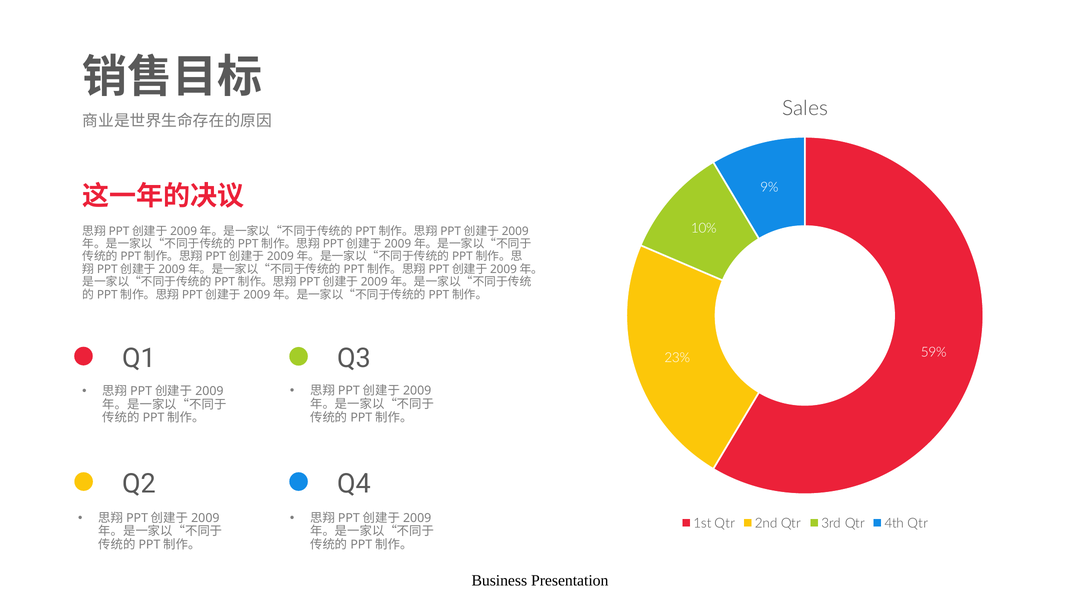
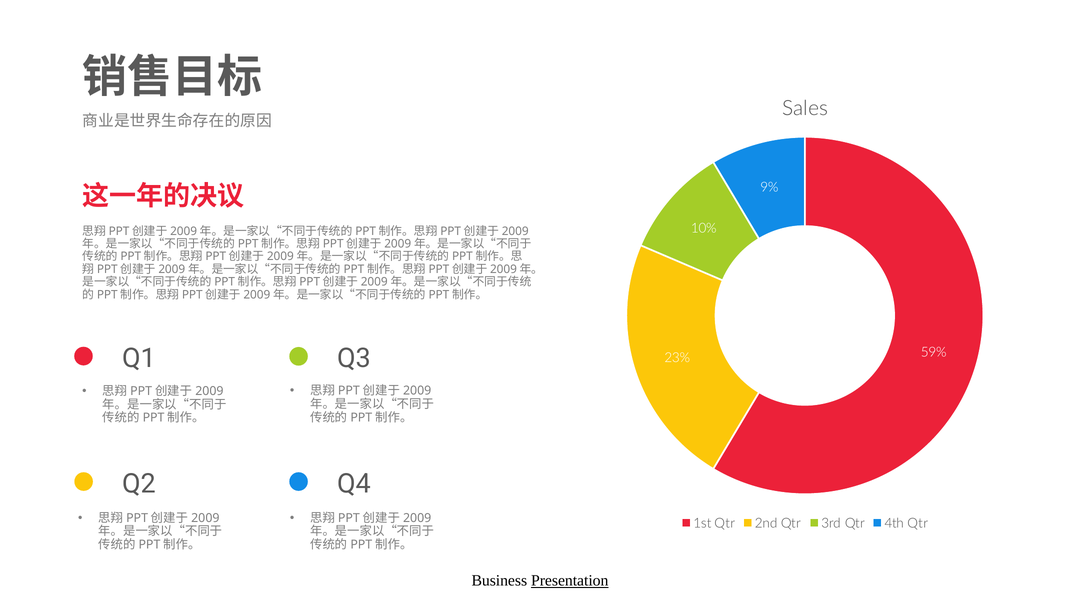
Presentation underline: none -> present (570, 580)
